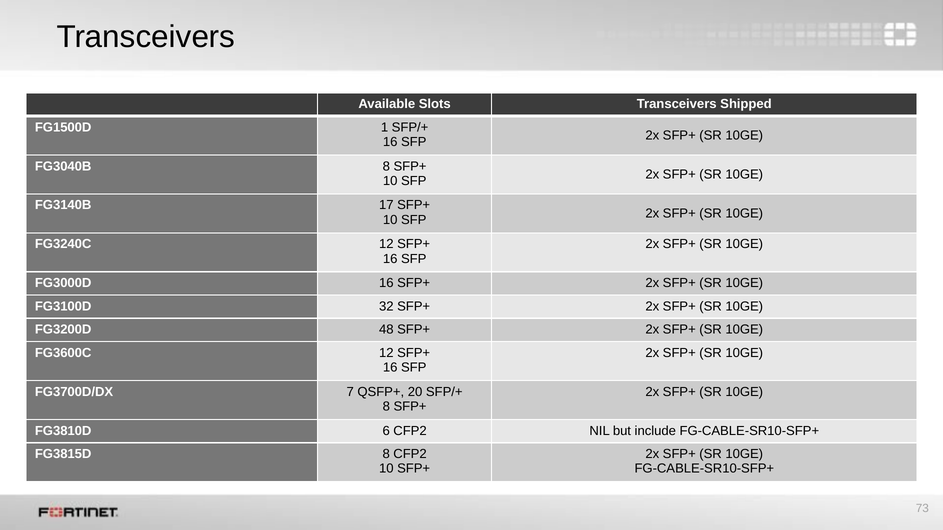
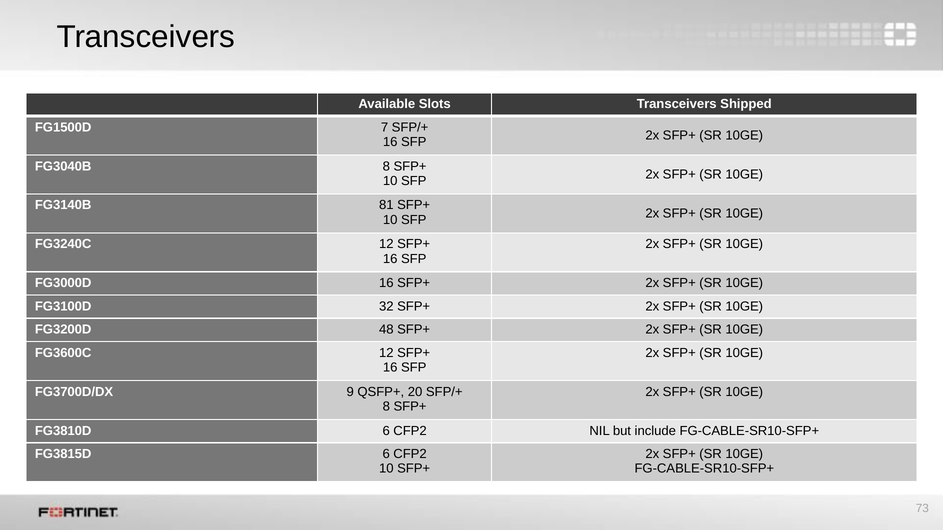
1: 1 -> 7 (385, 127)
17: 17 -> 81 (386, 205)
7: 7 -> 9 (350, 392)
FG3815D 8: 8 -> 6 (386, 454)
